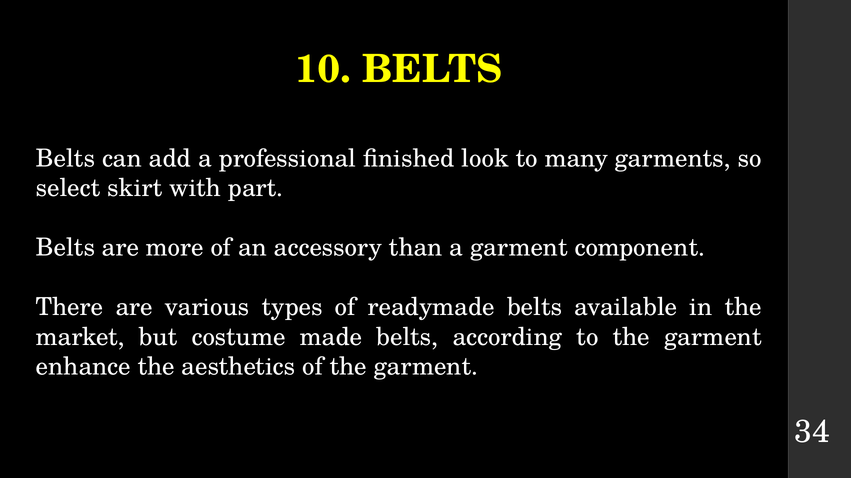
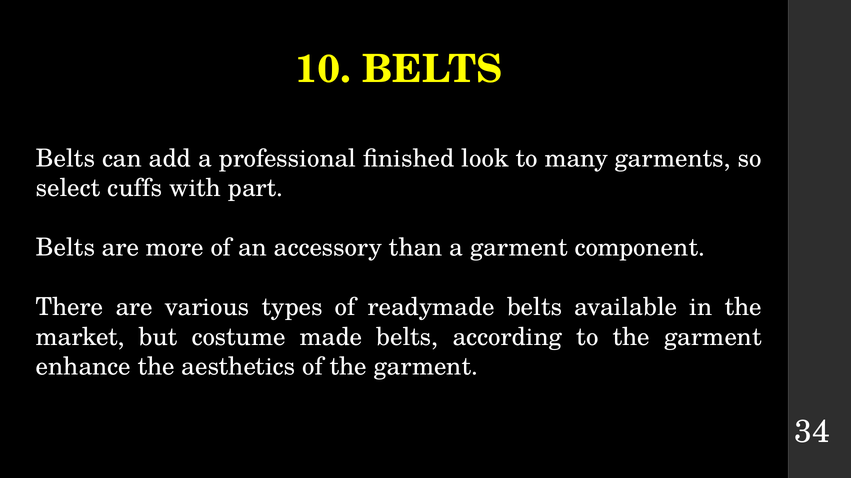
skirt: skirt -> cuffs (135, 188)
